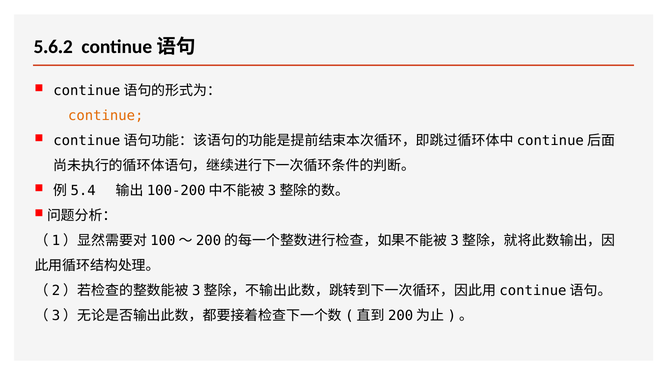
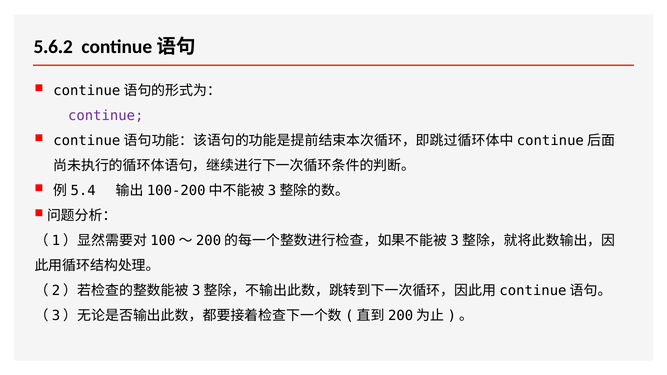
continue colour: orange -> purple (106, 116)
